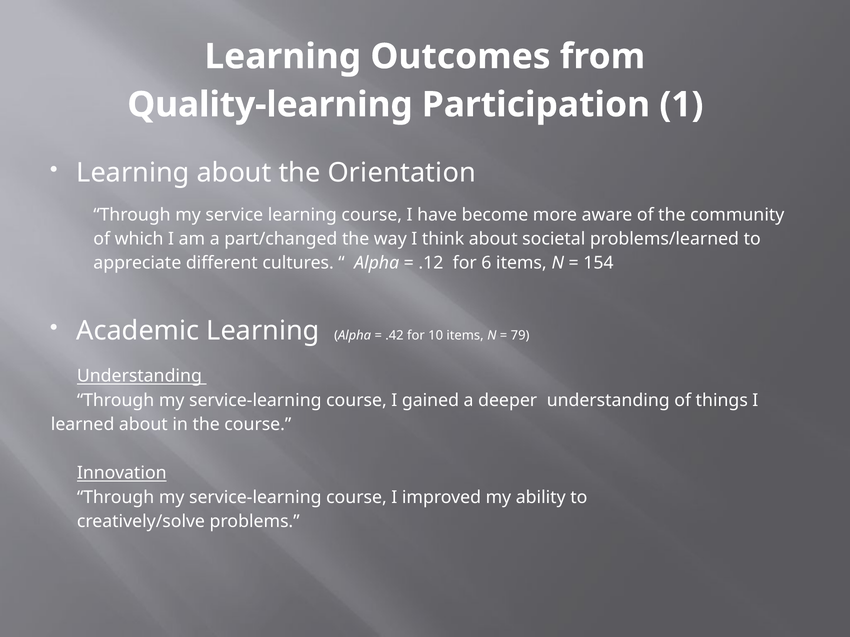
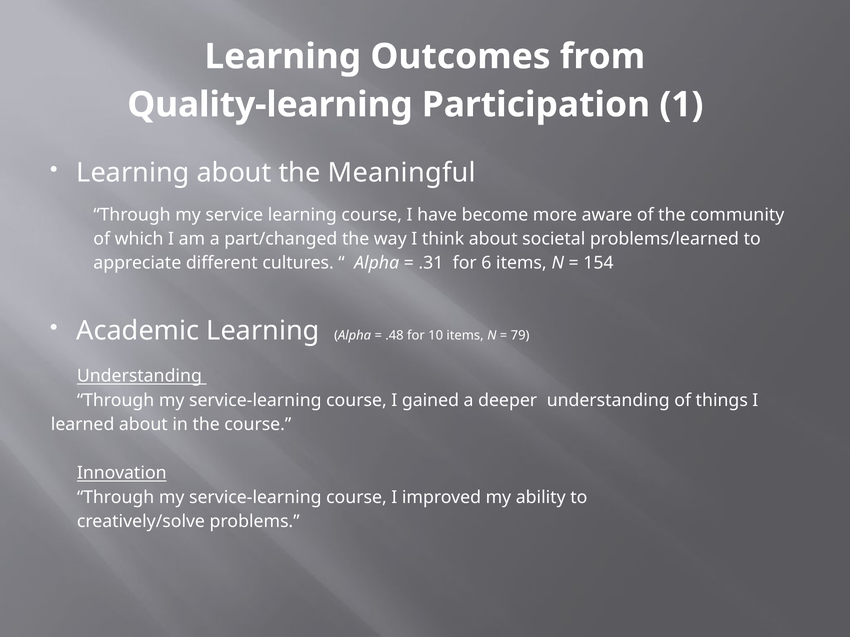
Orientation: Orientation -> Meaningful (402, 173)
.12: .12 -> .31 (431, 263)
.42: .42 -> .48 (394, 336)
